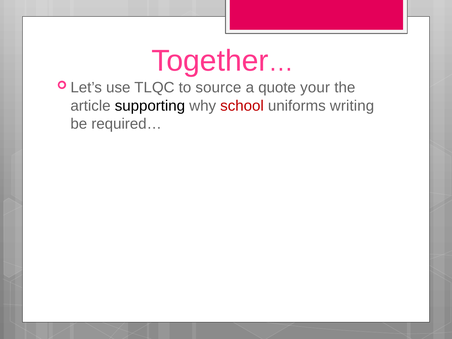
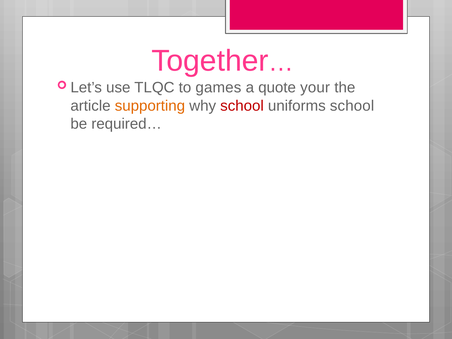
source: source -> games (218, 88)
supporting colour: black -> orange (150, 106)
uniforms writing: writing -> school (352, 106)
